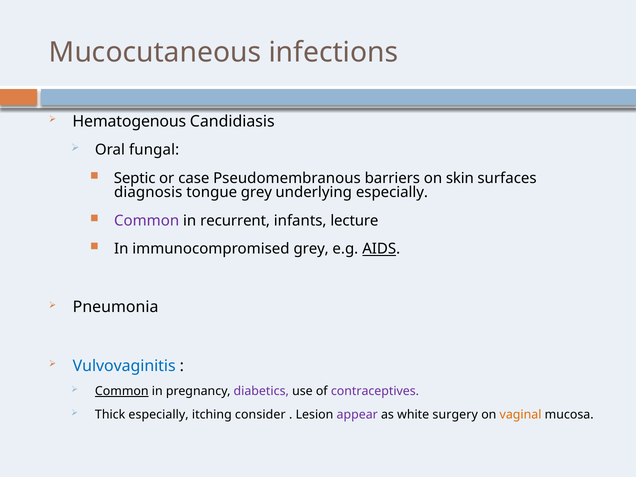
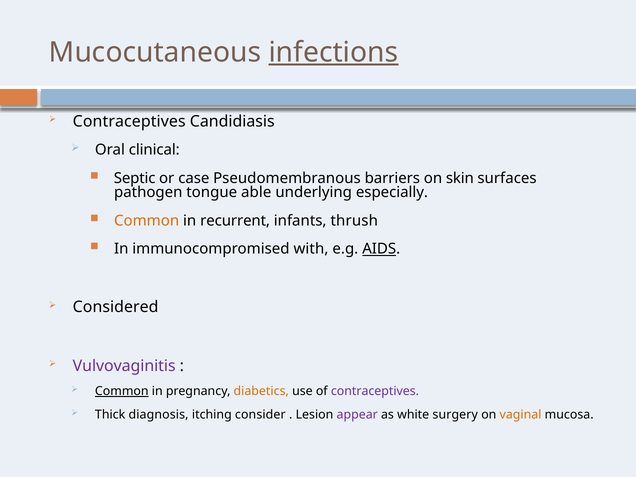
infections underline: none -> present (333, 52)
Hematogenous: Hematogenous -> Contraceptives (129, 121)
fungal: fungal -> clinical (154, 150)
diagnosis: diagnosis -> pathogen (148, 193)
tongue grey: grey -> able (256, 193)
Common colour: purple -> orange (147, 221)
lecture: lecture -> thrush (354, 221)
immunocompromised grey: grey -> with (311, 249)
Pneumonia: Pneumonia -> Considered (116, 307)
Vulvovaginitis colour: blue -> purple (124, 366)
diabetics colour: purple -> orange (261, 391)
Thick especially: especially -> diagnosis (159, 414)
